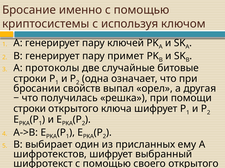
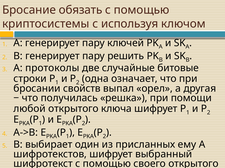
именно: именно -> обязать (81, 10)
примет: примет -> решить (126, 56)
строки: строки -> любой (30, 109)
